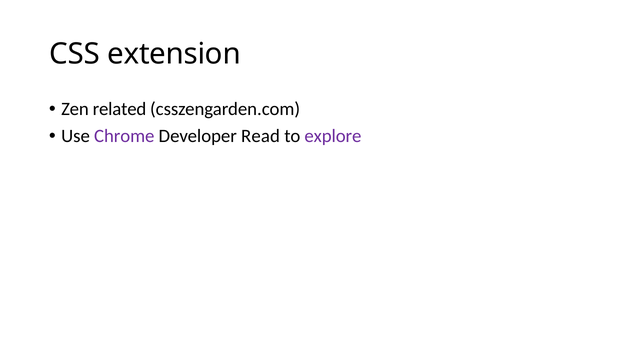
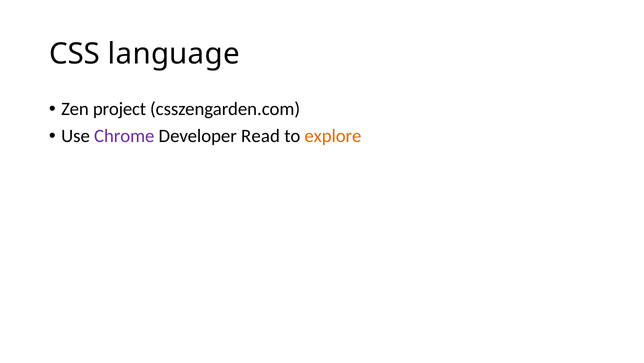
extension: extension -> language (174, 54)
related: related -> project (120, 109)
explore colour: purple -> orange (333, 136)
